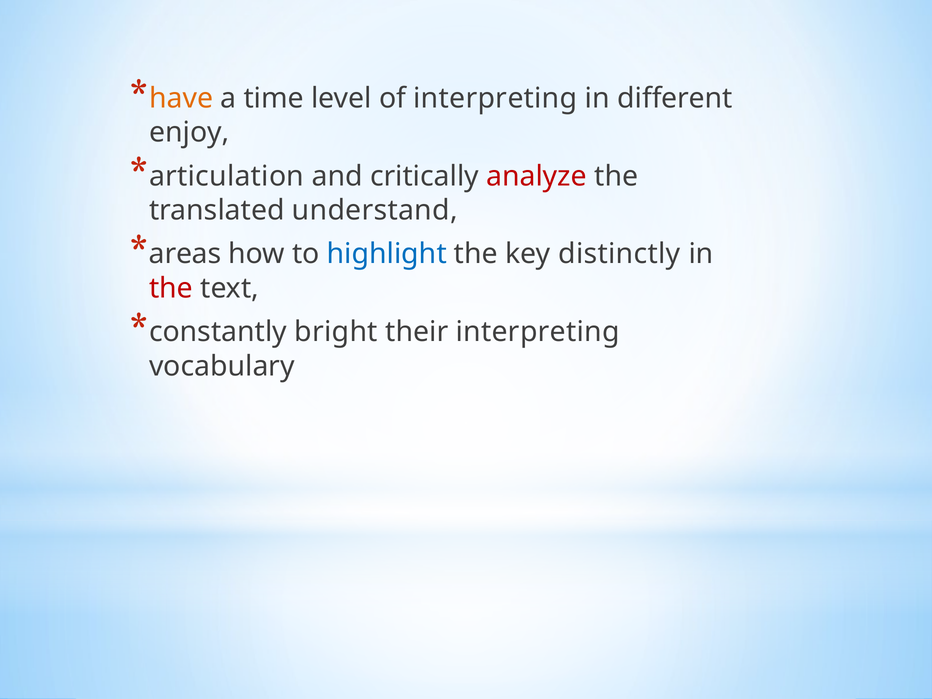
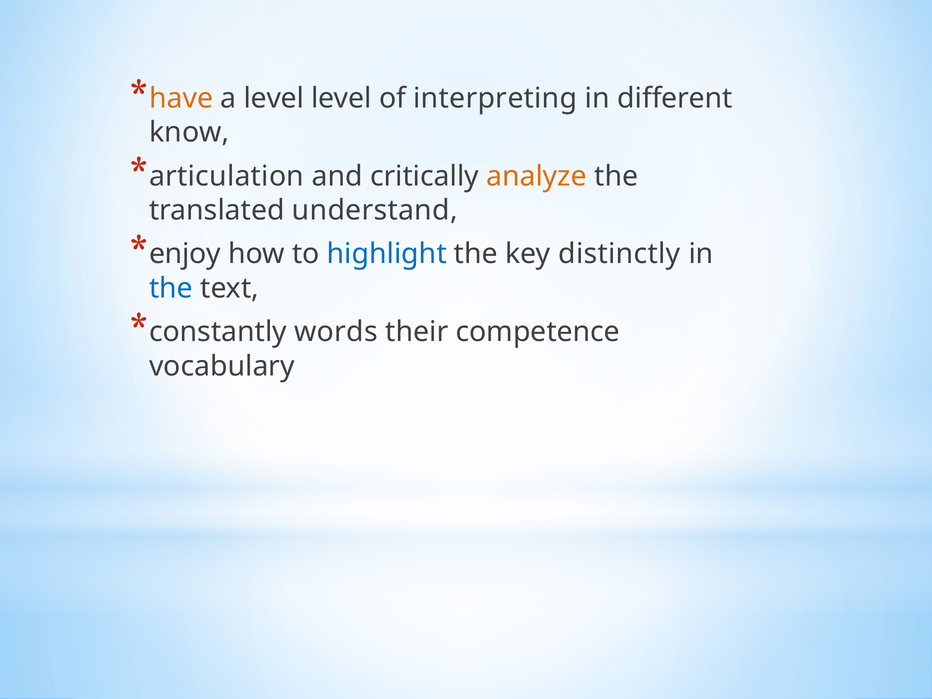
a time: time -> level (274, 98)
enjoy: enjoy -> know (189, 132)
analyze colour: red -> orange (537, 176)
areas: areas -> enjoy (185, 254)
the colour: red -> blue (171, 288)
bright: bright -> words (336, 332)
their interpreting: interpreting -> competence (538, 332)
